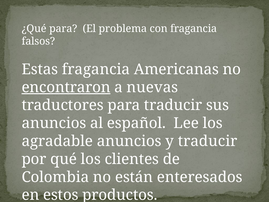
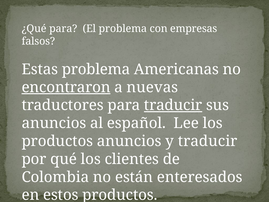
con fragancia: fragancia -> empresas (194, 29)
Estas fragancia: fragancia -> problema (96, 69)
traducir underline: none -> present (173, 105)
agradable: agradable -> productos (57, 141)
